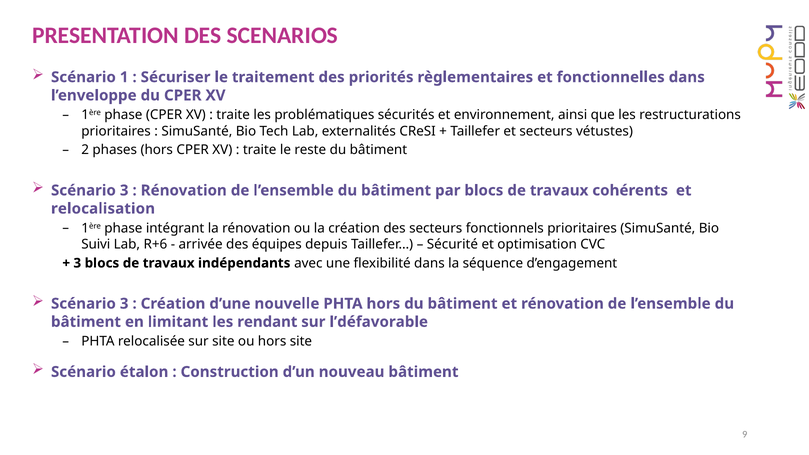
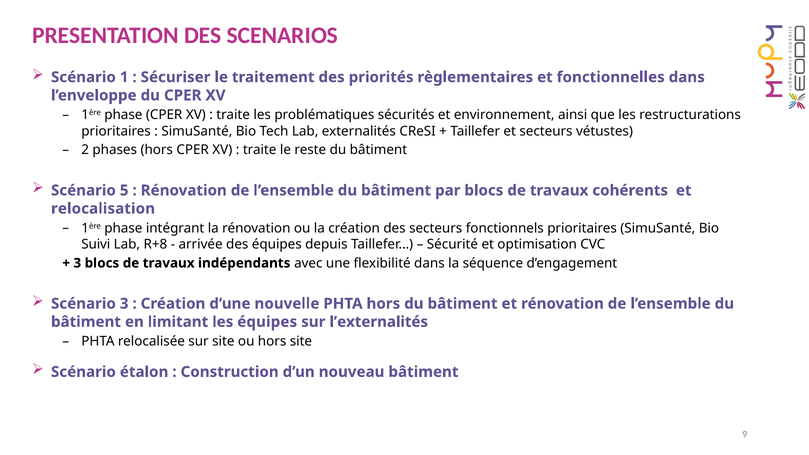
3: 3 -> 5 (124, 190)
R+6: R+6 -> R+8 (155, 244)
les rendant: rendant -> équipes (267, 322)
l’défavorable: l’défavorable -> l’externalités (379, 322)
